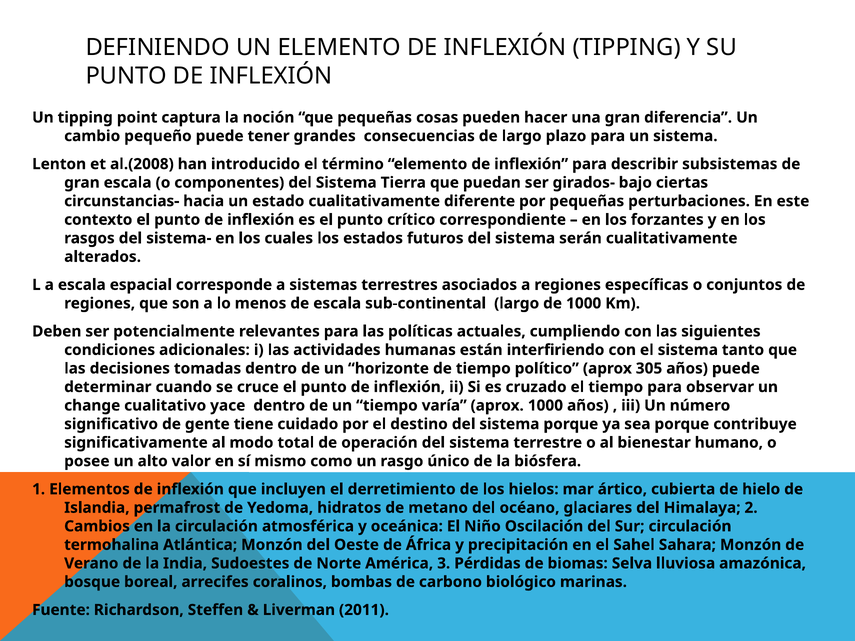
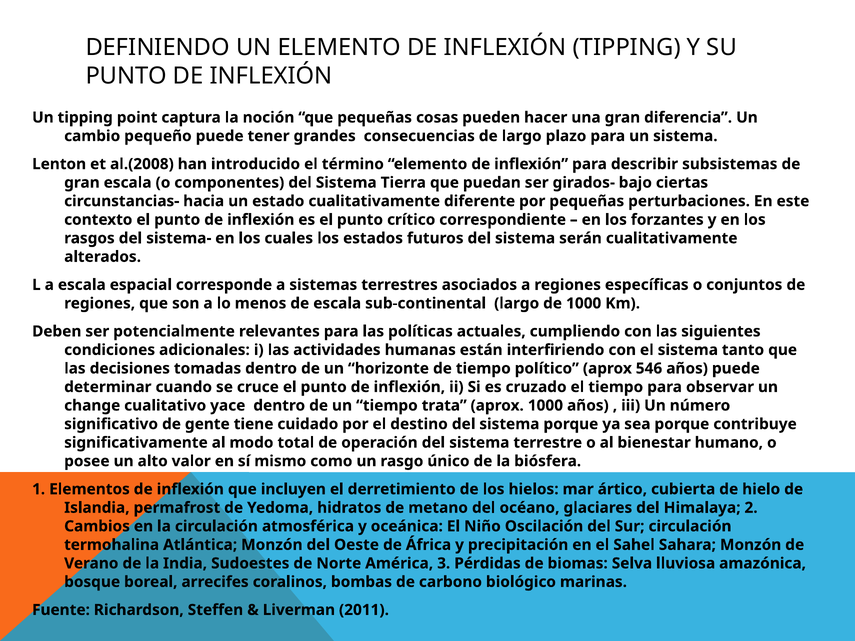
305: 305 -> 546 (649, 369)
varía: varía -> trata (444, 406)
